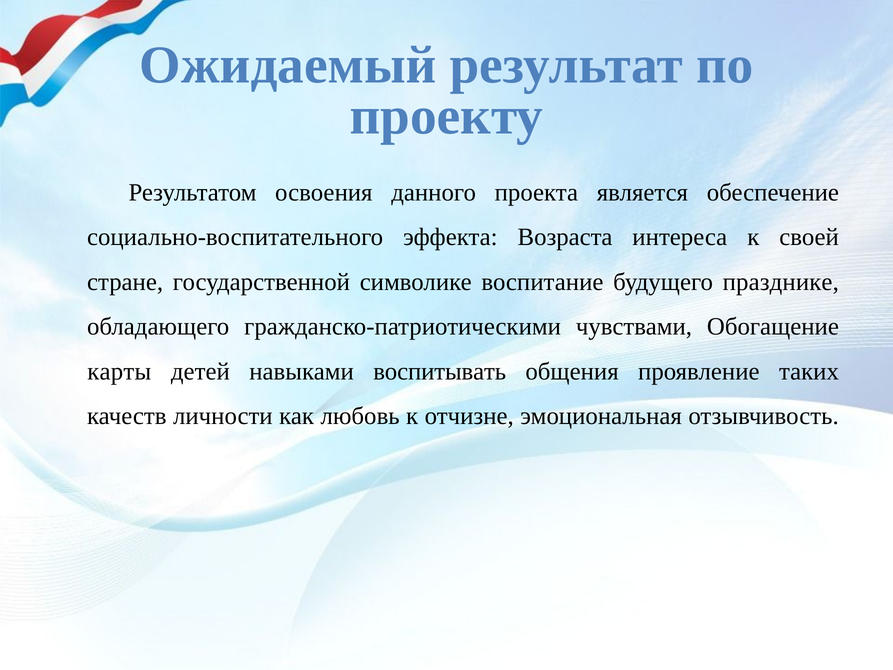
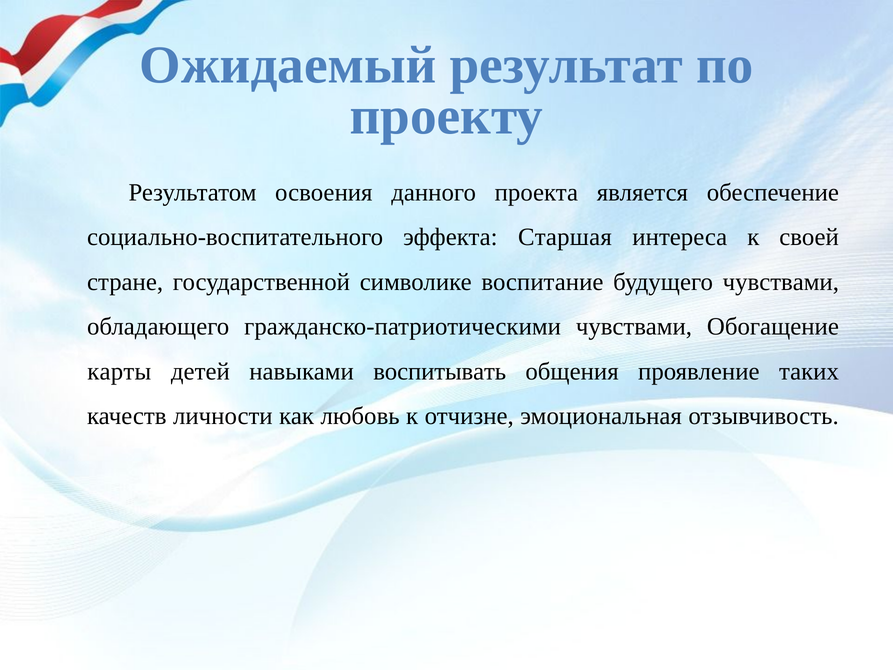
Возраста: Возраста -> Старшая (565, 237)
будущего празднике: празднике -> чувствами (781, 282)
